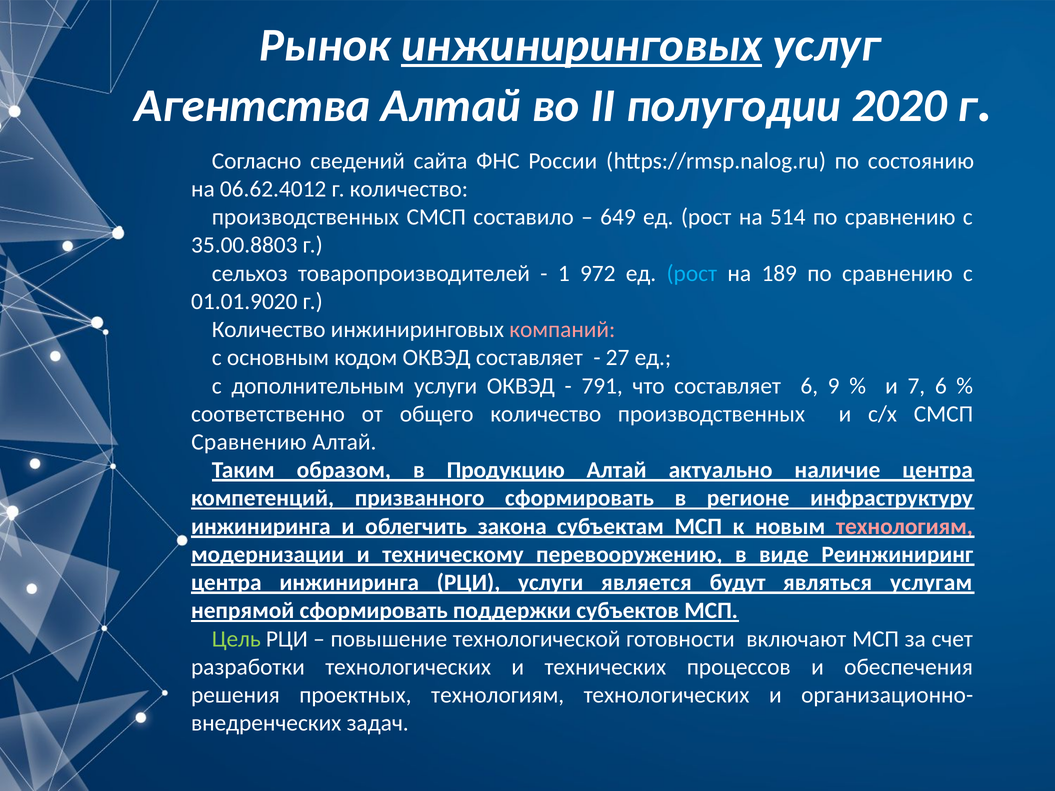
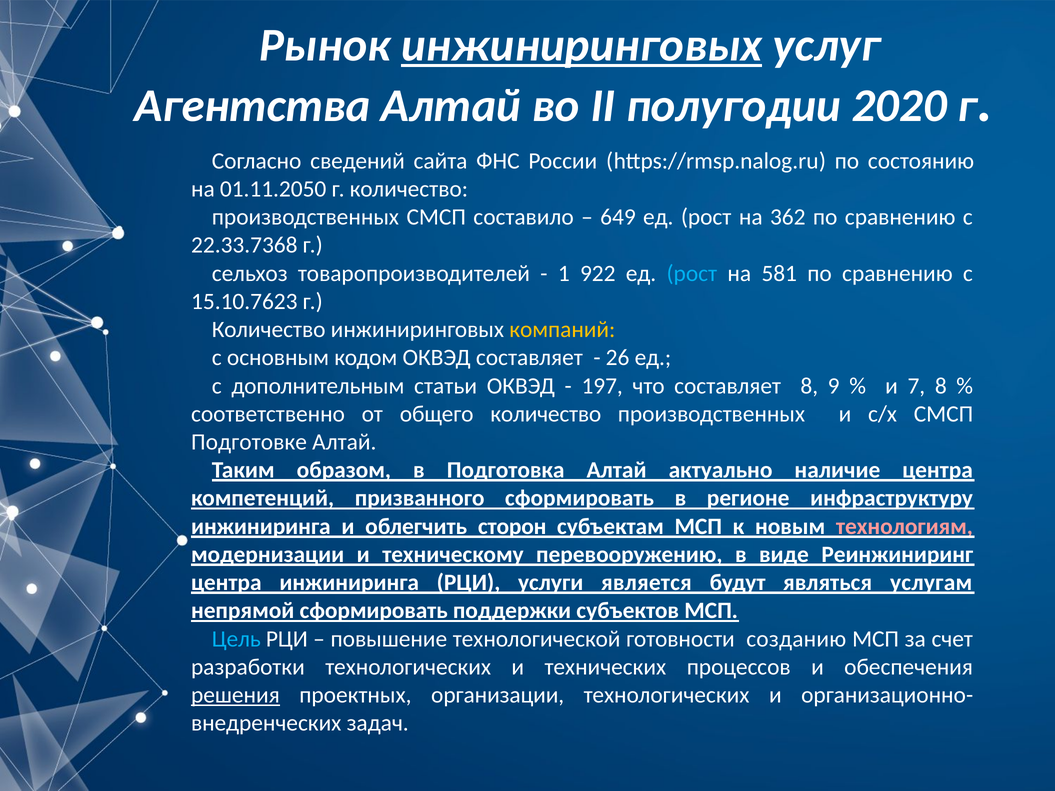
06.62.4012: 06.62.4012 -> 01.11.2050 (273, 189)
514: 514 -> 362 (788, 217)
35.00.8803: 35.00.8803 -> 22.33.7368 (244, 245)
972: 972 -> 922 (598, 273)
189: 189 -> 581 (779, 273)
01.01.9020: 01.01.9020 -> 15.10.7623 (244, 302)
компаний colour: pink -> yellow (562, 330)
27: 27 -> 26 (618, 358)
дополнительным услуги: услуги -> статьи (446, 386)
791: 791 -> 197 (602, 386)
составляет 6: 6 -> 8 (809, 386)
7 6: 6 -> 8 (941, 386)
Сравнению: Сравнению -> Подготовке (249, 442)
Продукцию: Продукцию -> Подготовка (506, 470)
закона: закона -> сторон (512, 527)
Цель colour: light green -> light blue (236, 639)
включают: включают -> созданию (796, 639)
решения underline: none -> present (235, 695)
проектных технологиям: технологиям -> организации (498, 695)
